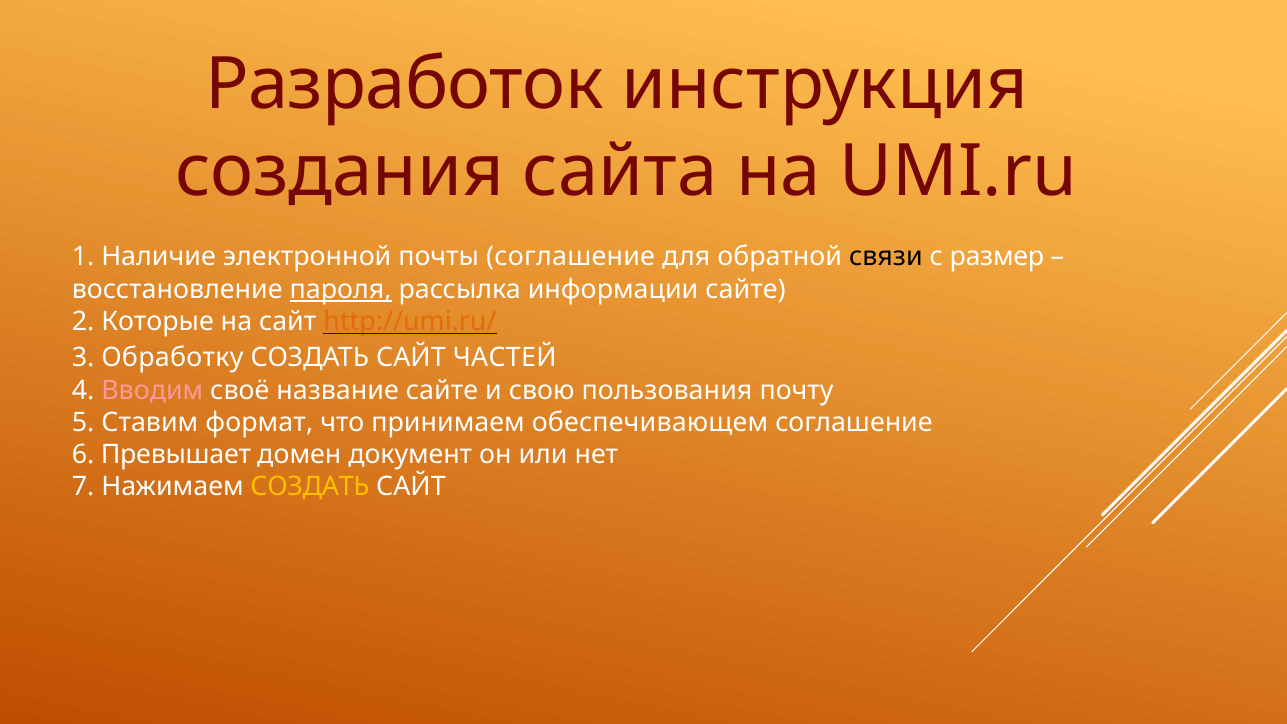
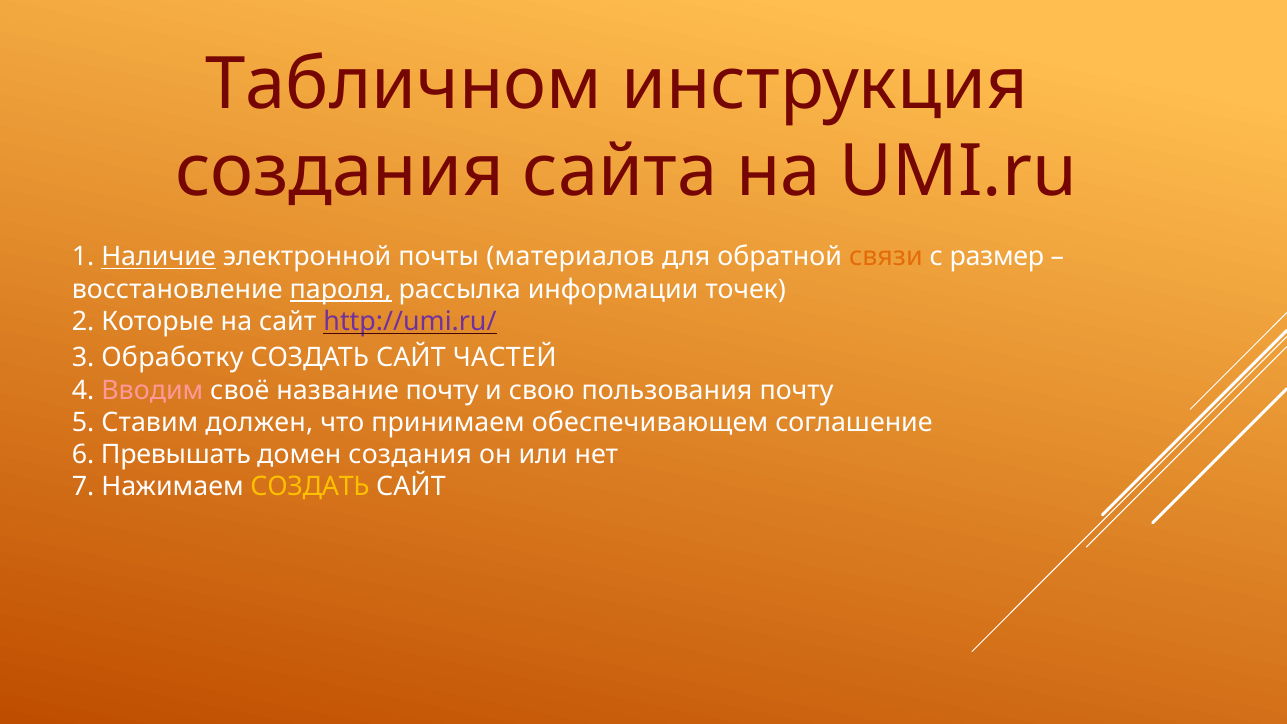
Разработок: Разработок -> Табличном (404, 85)
Наличие underline: none -> present (159, 257)
почты соглашение: соглашение -> материалов (571, 257)
связи colour: black -> orange (886, 257)
информации сайте: сайте -> точек (746, 289)
http://umi.ru/ colour: orange -> purple (410, 321)
название сайте: сайте -> почту (442, 390)
формат: формат -> должен (259, 422)
Превышает: Превышает -> Превышать (176, 455)
домен документ: документ -> создания (410, 455)
